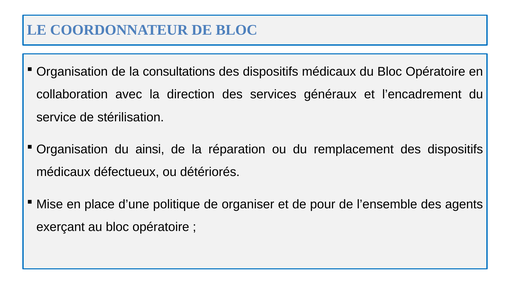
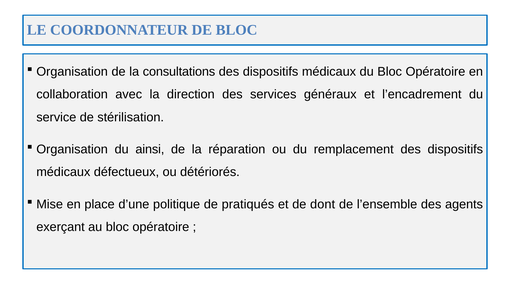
organiser: organiser -> pratiqués (248, 204)
pour: pour -> dont (323, 204)
